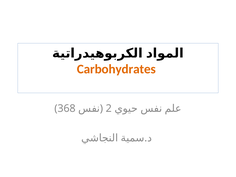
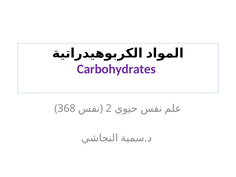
Carbohydrates colour: orange -> purple (116, 69)
